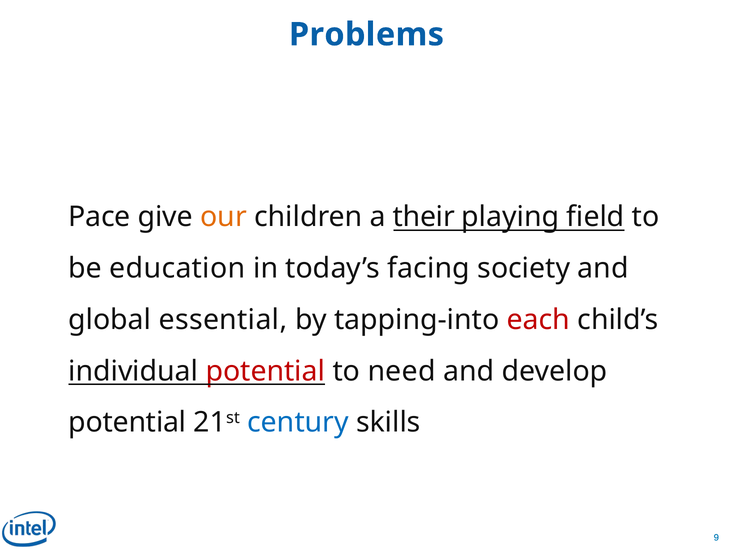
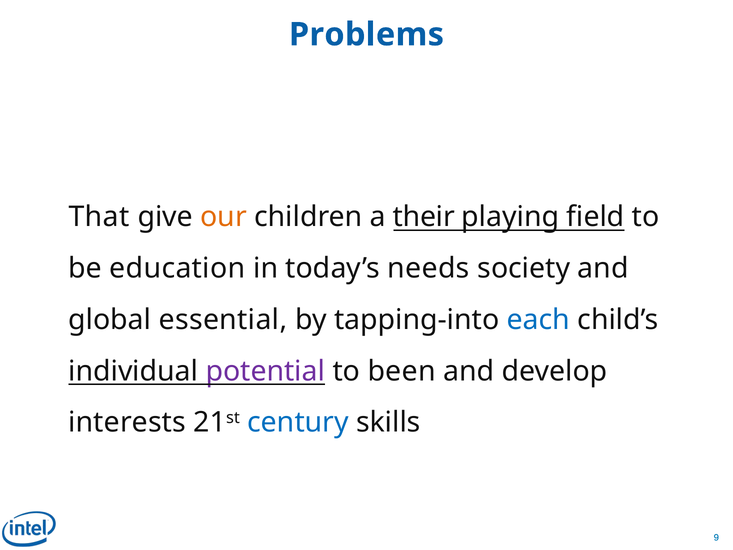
Pace: Pace -> That (99, 217)
facing: facing -> needs (428, 268)
each colour: red -> blue (538, 320)
potential colour: red -> purple (265, 371)
need: need -> been (402, 371)
potential: potential -> interests (127, 422)
